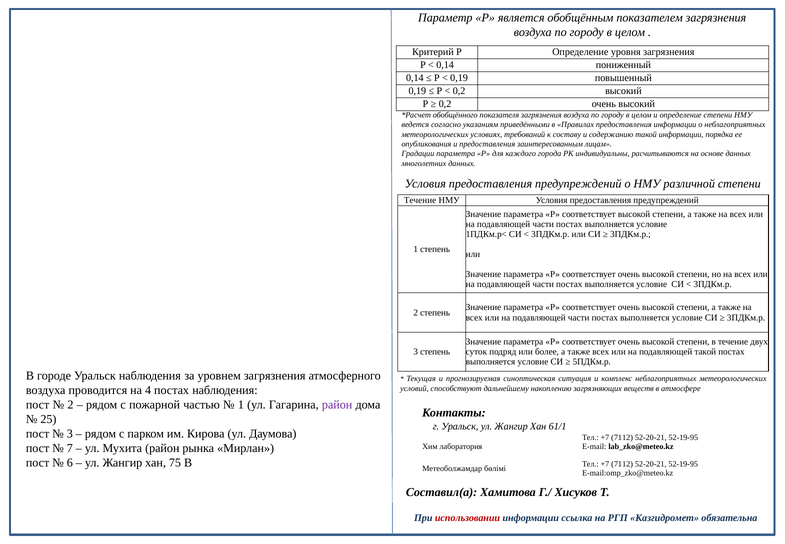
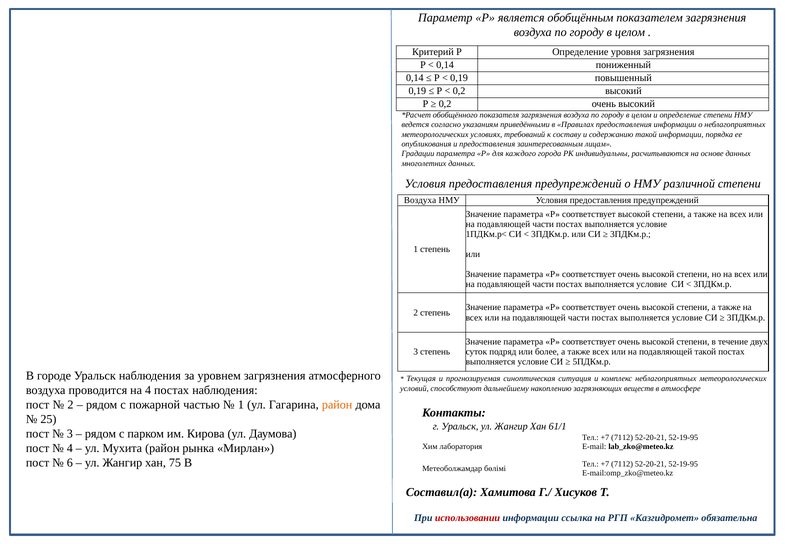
Течение: Течение -> Воздуха (420, 200)
район colour: purple -> orange (337, 404)
7: 7 -> 4 (70, 448)
